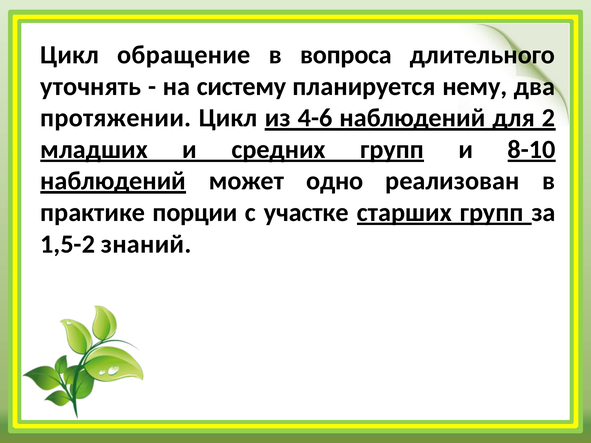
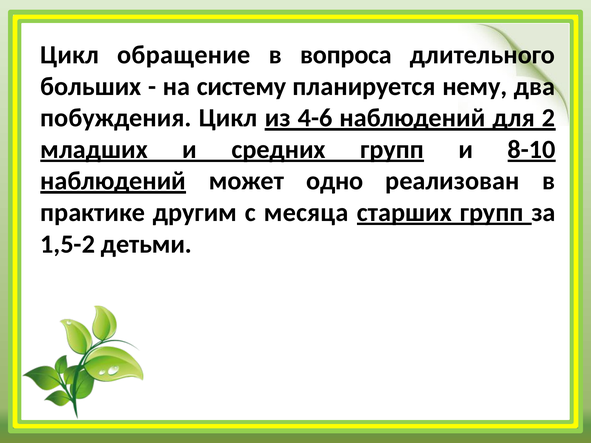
уточнять: уточнять -> больших (91, 87)
протяжении: протяжении -> побуждения (116, 118)
порции: порции -> другим (195, 213)
участке: участке -> месяца (306, 213)
знаний: знаний -> детьми (146, 244)
